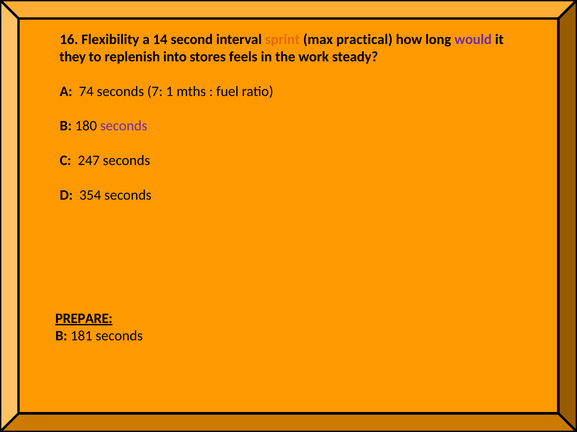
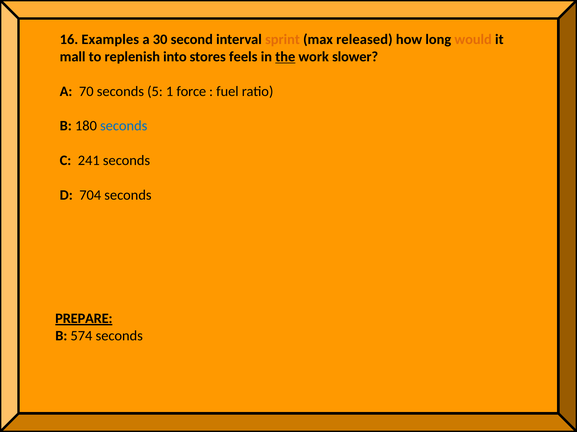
Flexibility: Flexibility -> Examples (110, 40)
14: 14 -> 30 (160, 40)
practical: practical -> released (364, 40)
would colour: purple -> orange (473, 40)
they: they -> mall (73, 57)
the underline: none -> present (285, 57)
steady: steady -> slower (355, 57)
74: 74 -> 70 (86, 91)
7: 7 -> 5 (155, 91)
mths: mths -> force (191, 91)
seconds colour: purple -> blue (124, 126)
247: 247 -> 241 (89, 161)
354: 354 -> 704 (90, 195)
181: 181 -> 574 (81, 336)
